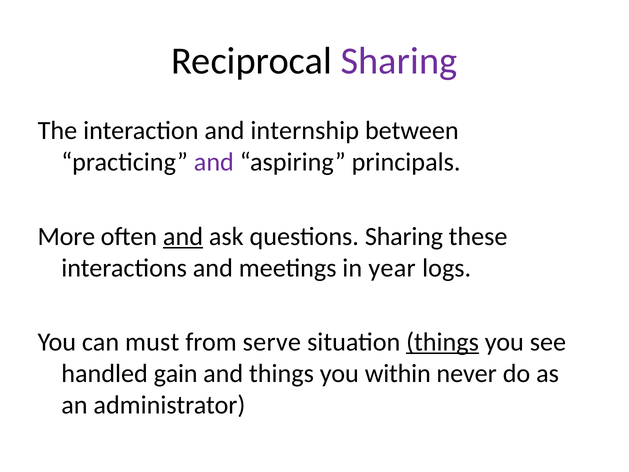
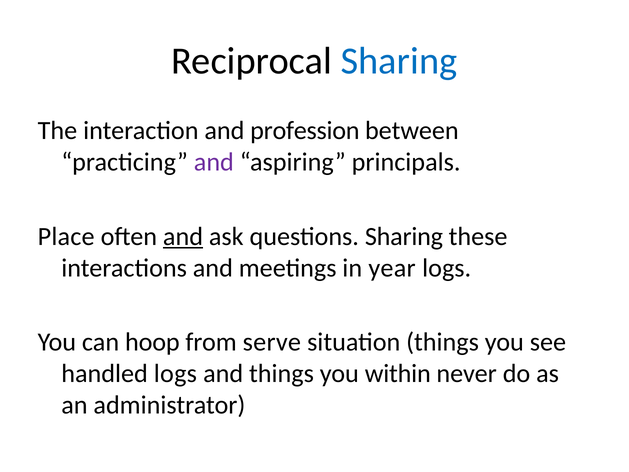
Sharing colour: purple -> blue (399, 61)
internship: internship -> profession (305, 131)
More: More -> Place (66, 236)
must: must -> hoop (152, 342)
things underline: present -> none (443, 342)
handled gain: gain -> logs (175, 373)
